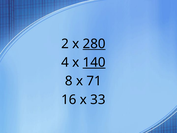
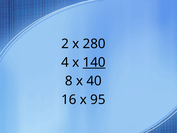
280 underline: present -> none (94, 44)
71: 71 -> 40 (94, 81)
33: 33 -> 95 (98, 99)
